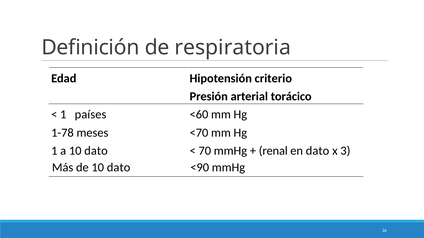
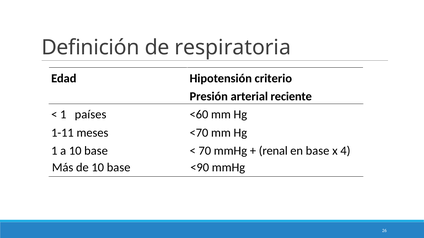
torácico: torácico -> reciente (291, 97)
1-78: 1-78 -> 1-11 (62, 133)
a 10 dato: dato -> base (96, 151)
en dato: dato -> base (318, 151)
3: 3 -> 4 (345, 151)
de 10 dato: dato -> base (119, 168)
